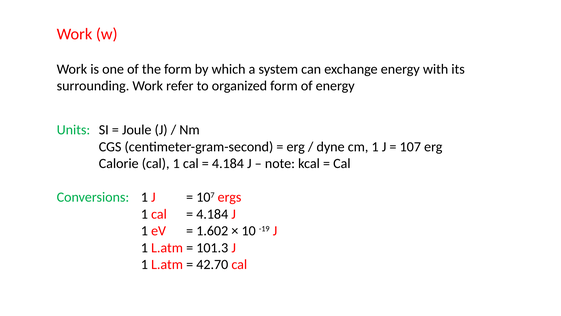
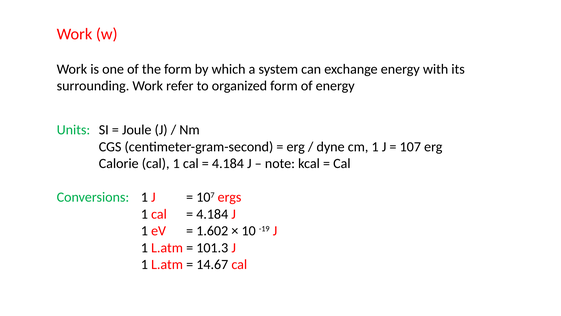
42.70: 42.70 -> 14.67 (212, 264)
